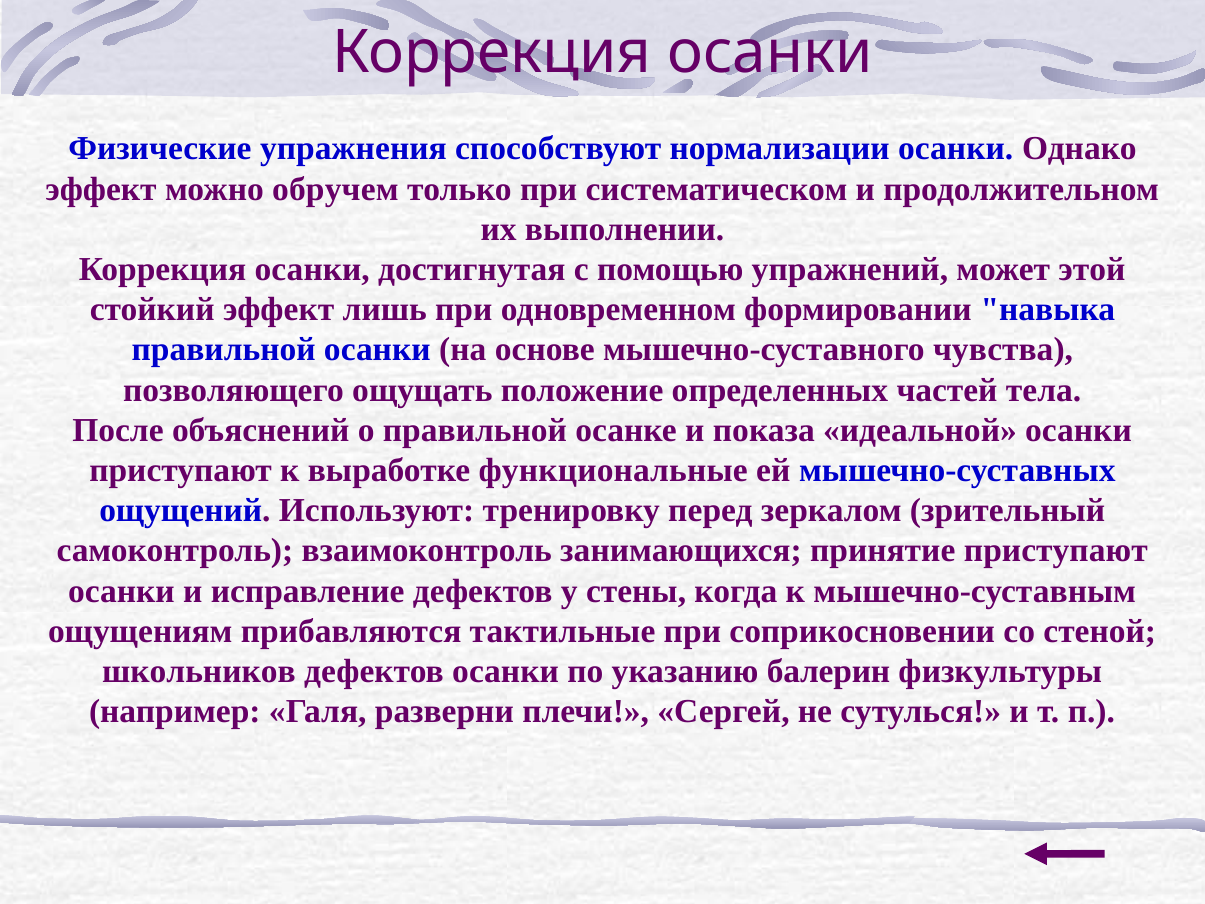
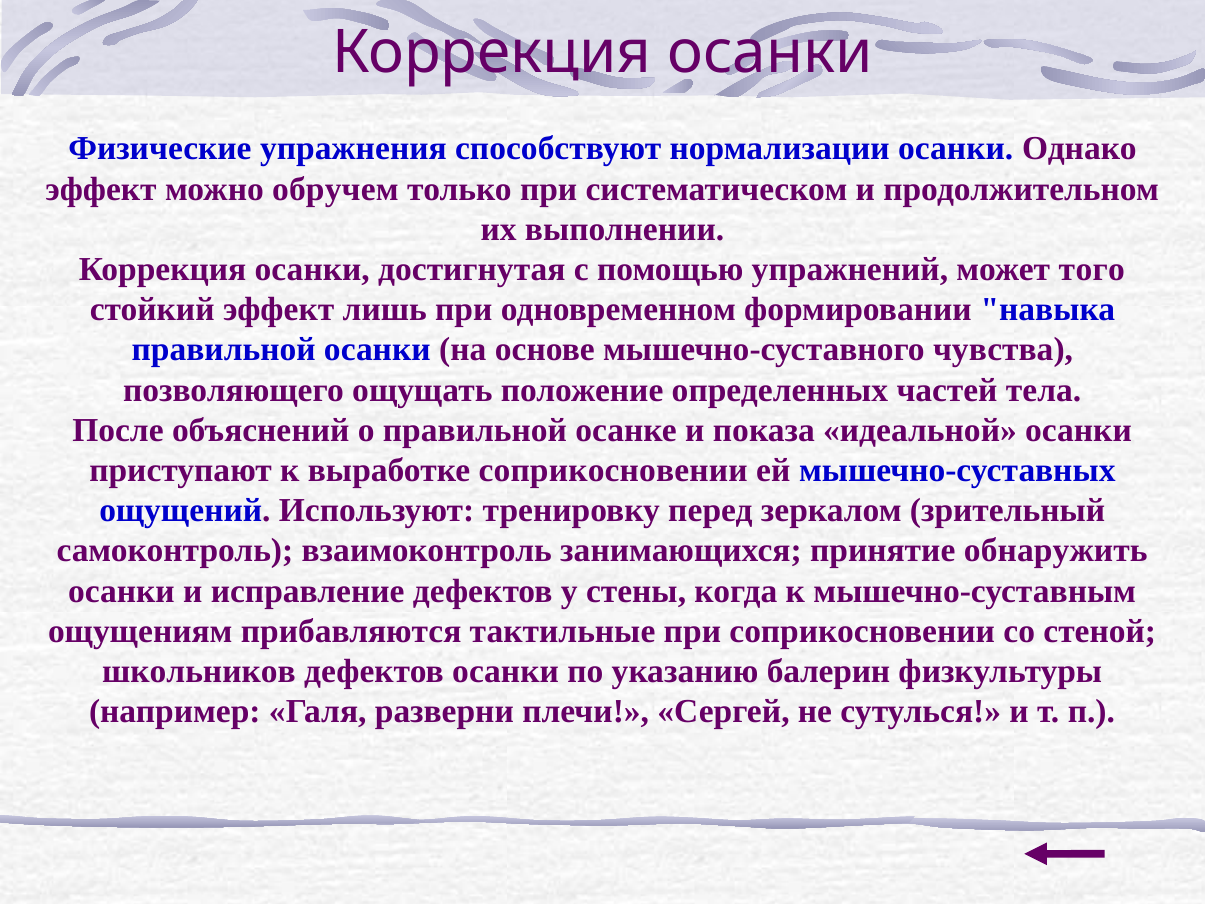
этой: этой -> того (1092, 269)
выработке функциональные: функциональные -> соприкосновении (613, 470)
принятие приступают: приступают -> обнаружить (1056, 551)
